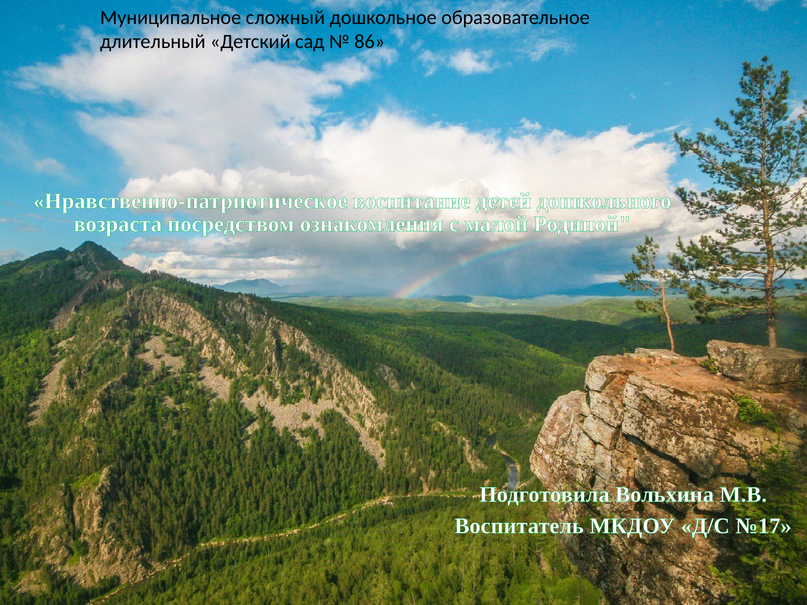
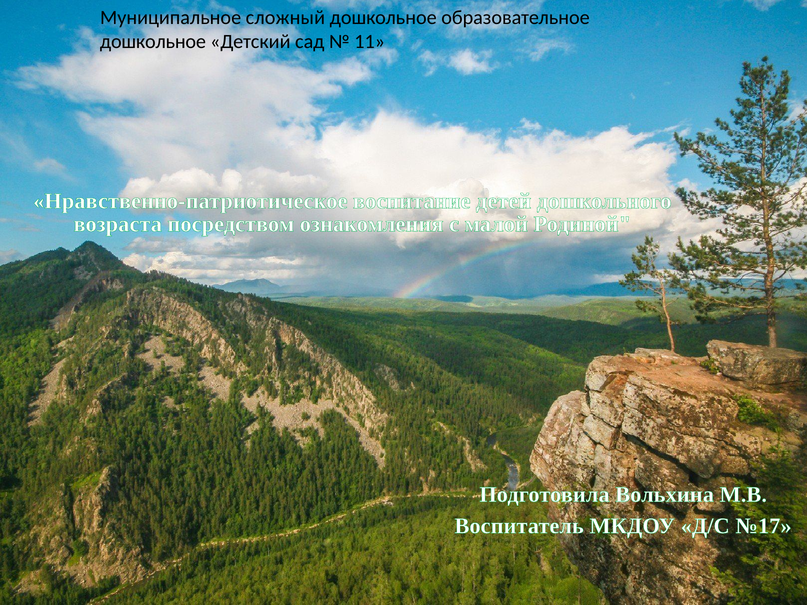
длительный: длительный -> дошкольное (153, 42)
86: 86 -> 11 (370, 42)
